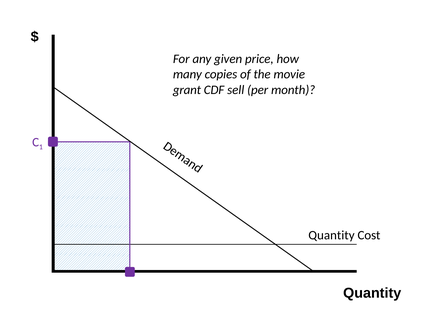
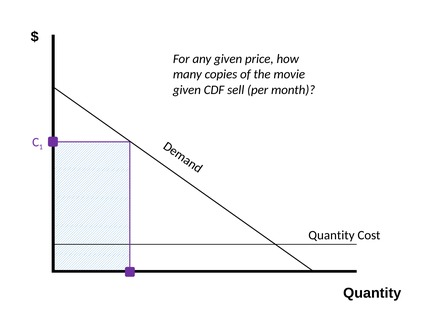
grant: grant -> given (187, 90)
